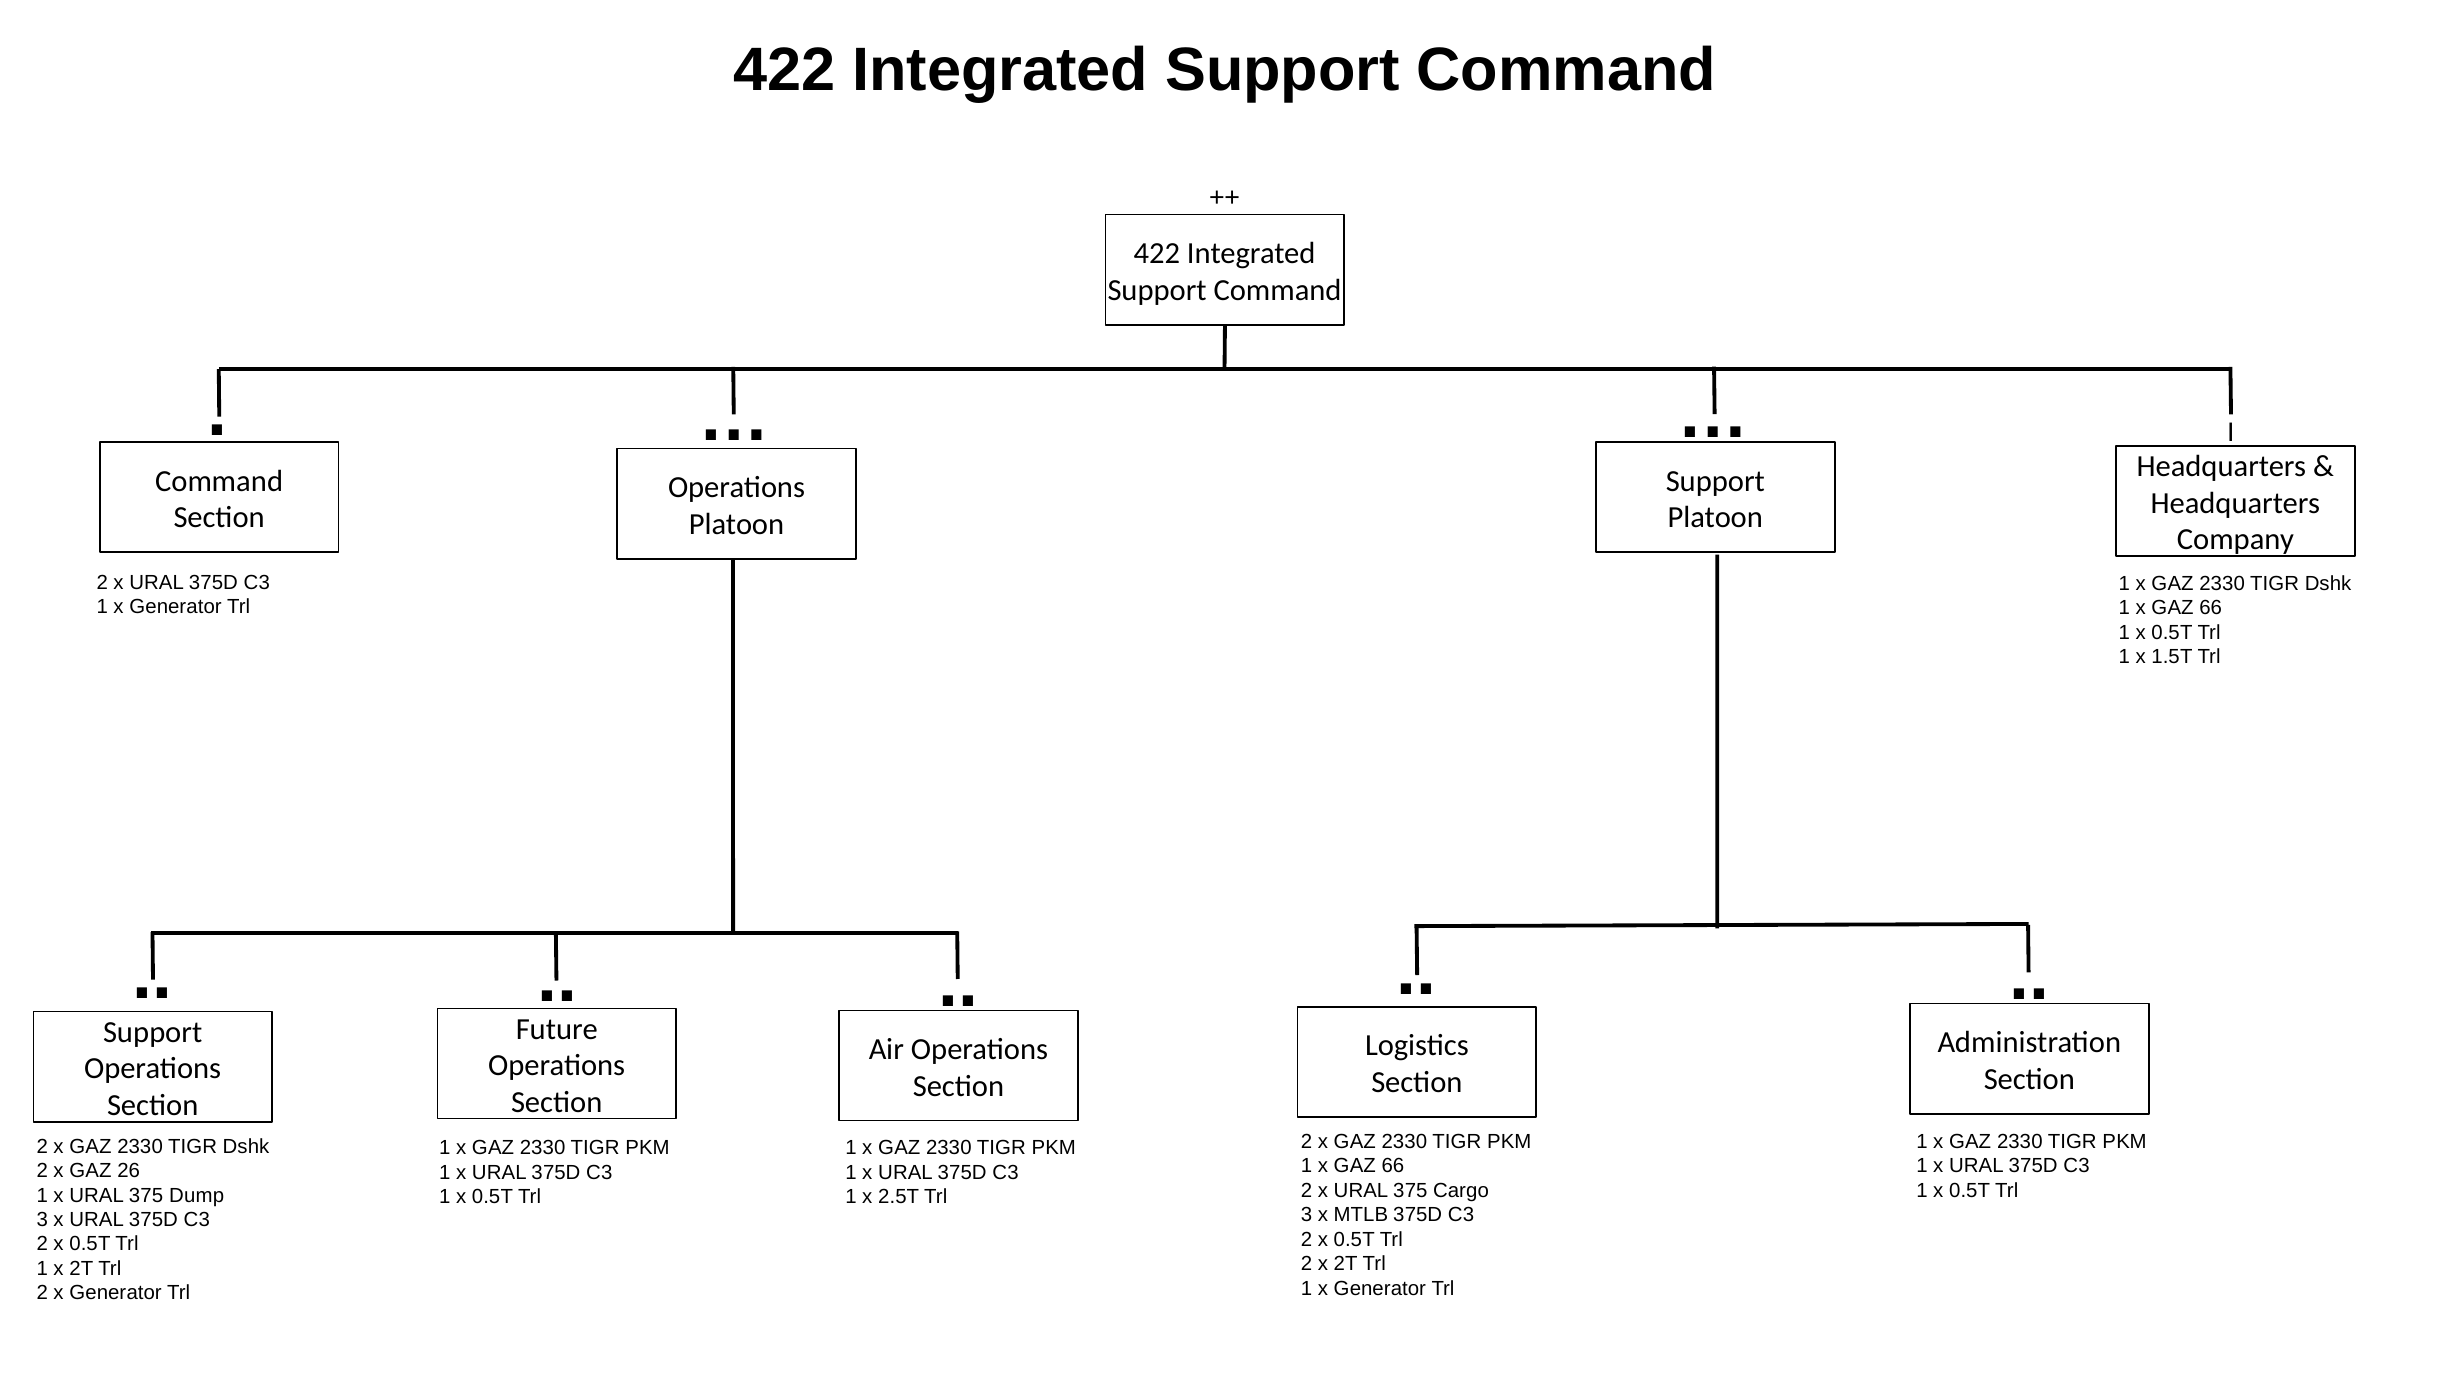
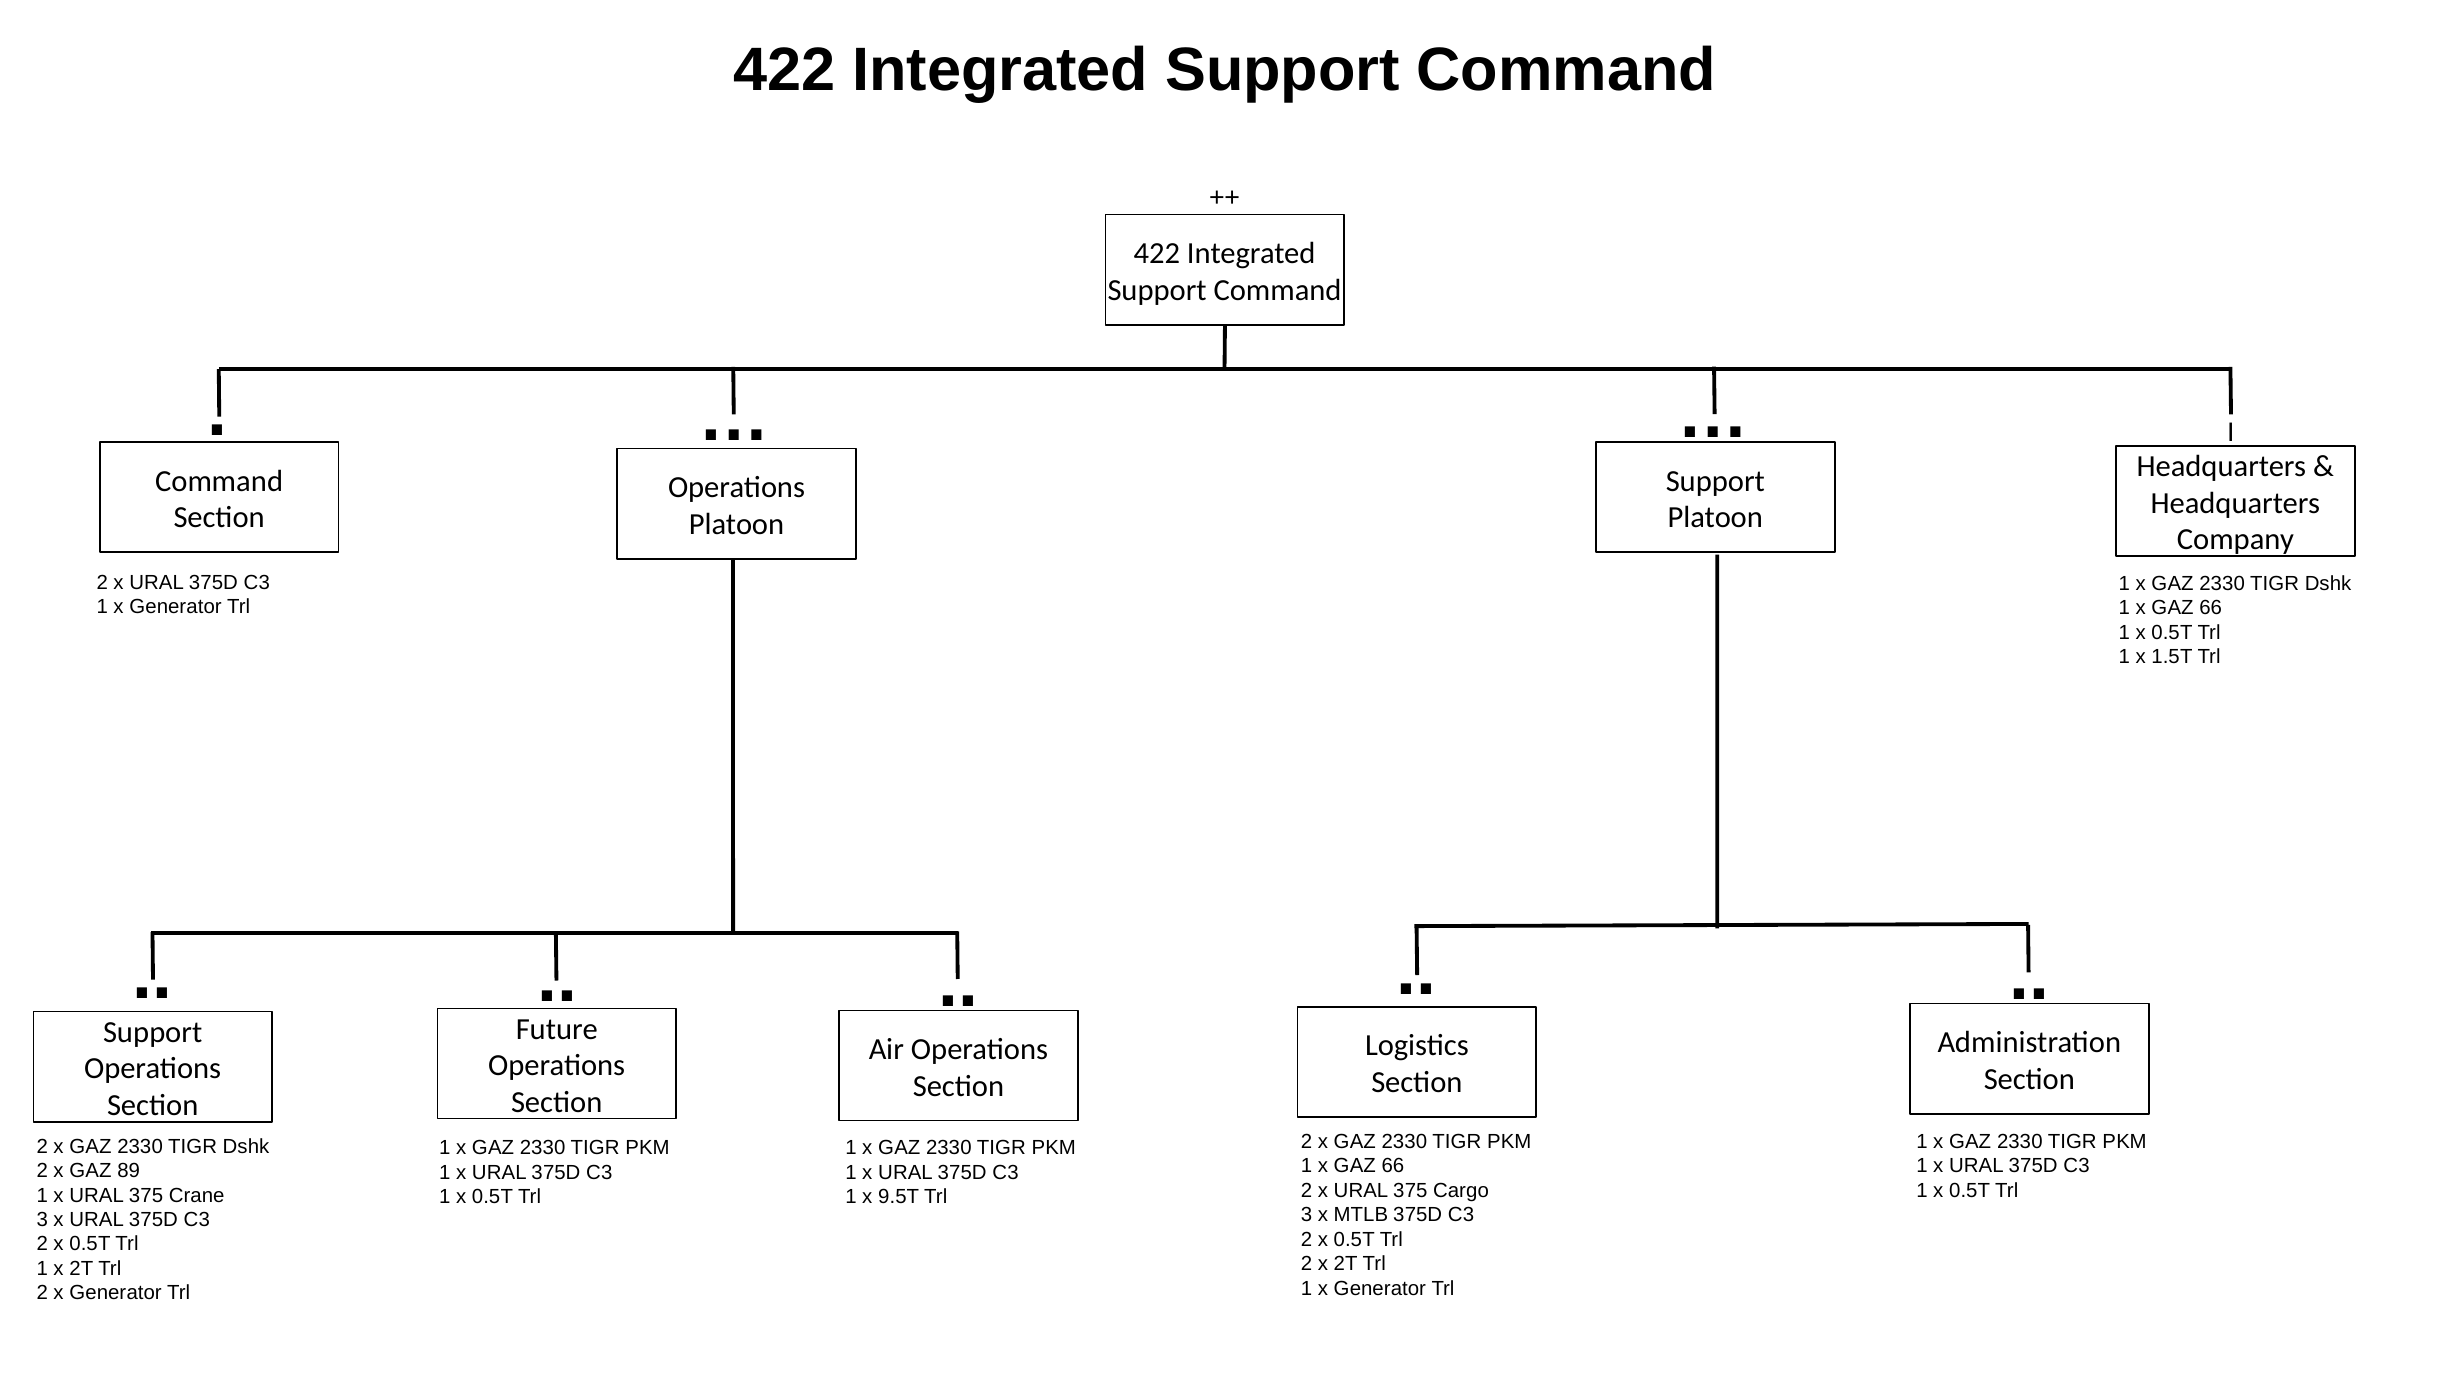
26: 26 -> 89 (129, 1171)
Dump: Dump -> Crane (197, 1195)
2.5T: 2.5T -> 9.5T (899, 1197)
